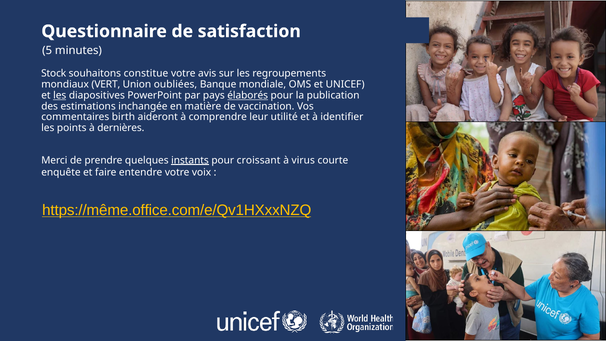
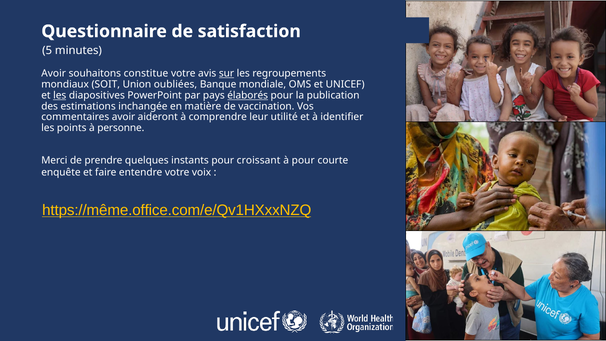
Stock: Stock -> Avoir (54, 74)
sur underline: none -> present (226, 74)
VERT: VERT -> SOIT (106, 84)
commentaires birth: birth -> avoir (123, 117)
dernières: dernières -> personne (121, 128)
instants underline: present -> none (190, 160)
à virus: virus -> pour (303, 160)
